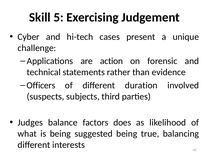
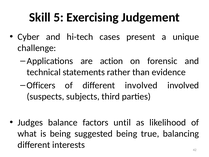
different duration: duration -> involved (141, 85)
does: does -> until (122, 122)
